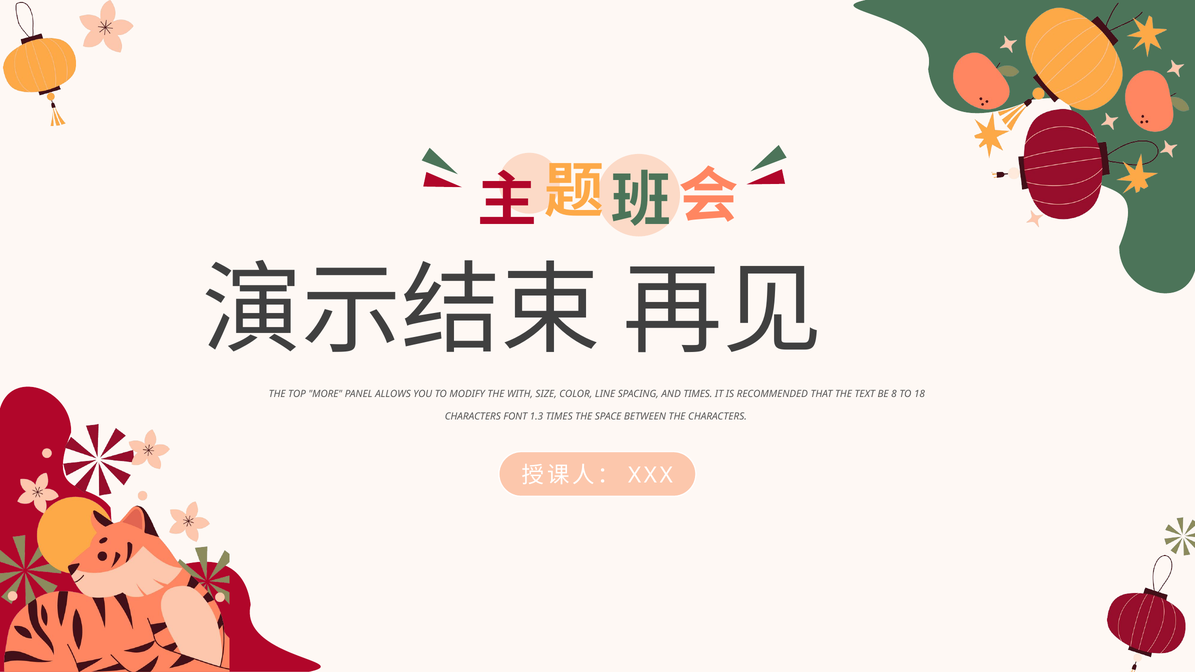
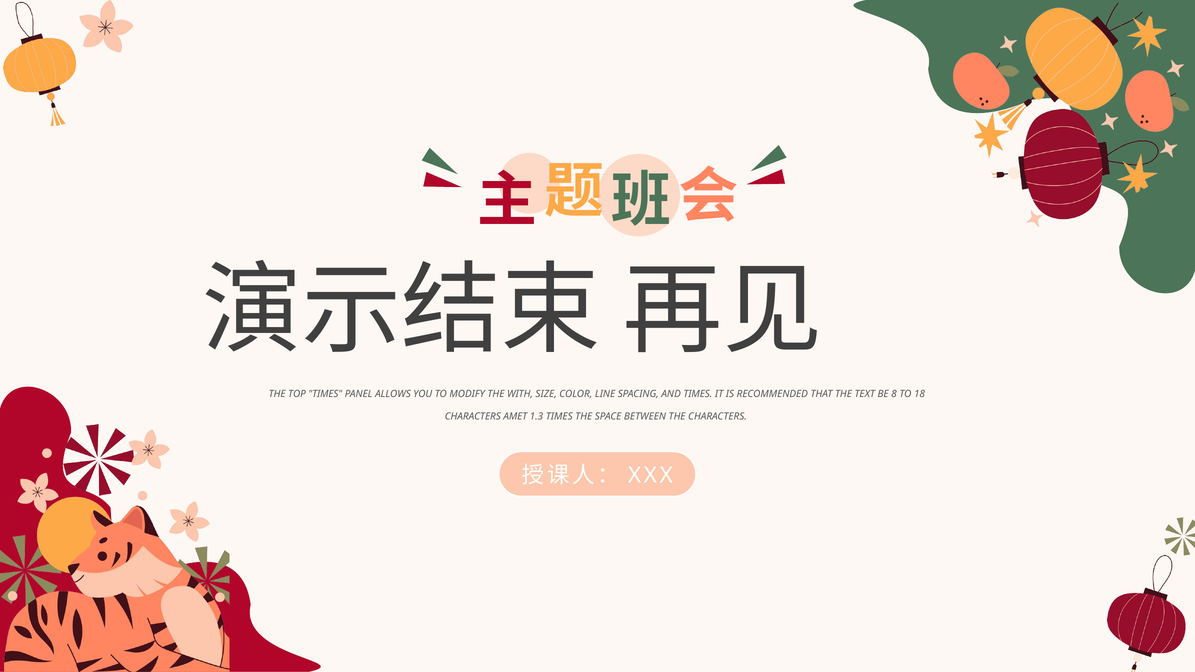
TOP MORE: MORE -> TIMES (325, 394)
FONT: FONT -> AMET (515, 416)
